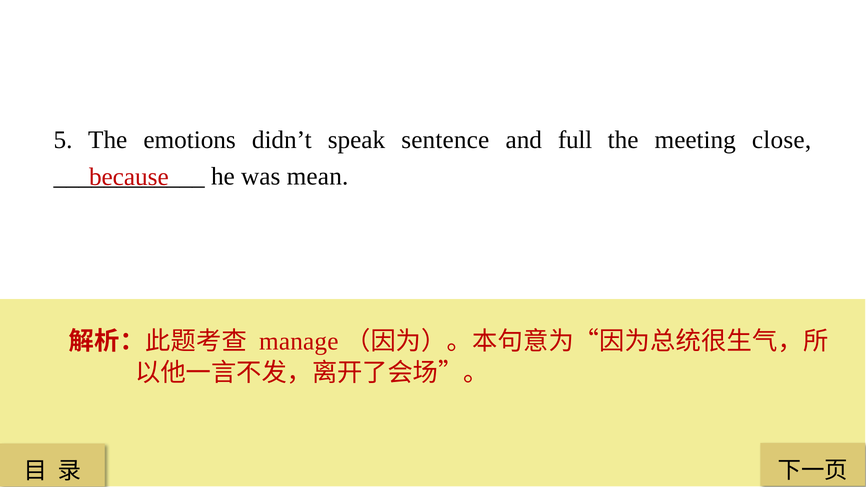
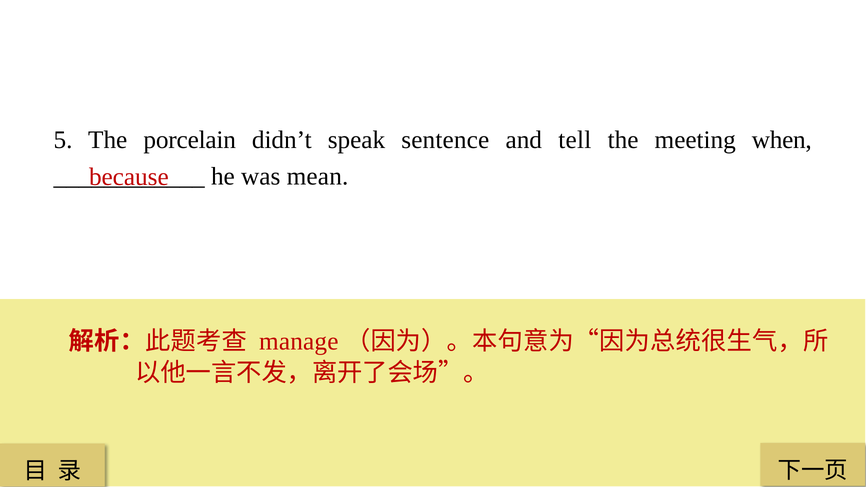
emotions: emotions -> porcelain (190, 140)
full: full -> tell (575, 140)
close: close -> when (782, 140)
